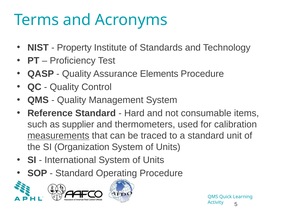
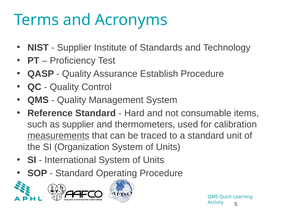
Property: Property -> Supplier (74, 47)
Elements: Elements -> Establish (159, 74)
